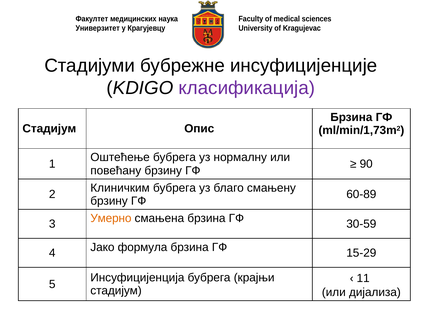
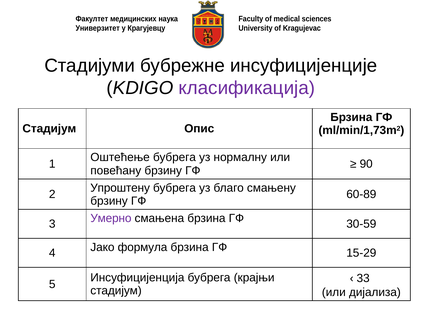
Клиничким: Клиничким -> Упроштену (120, 188)
Умерно colour: orange -> purple (111, 218)
11: 11 -> 33 (363, 278)
